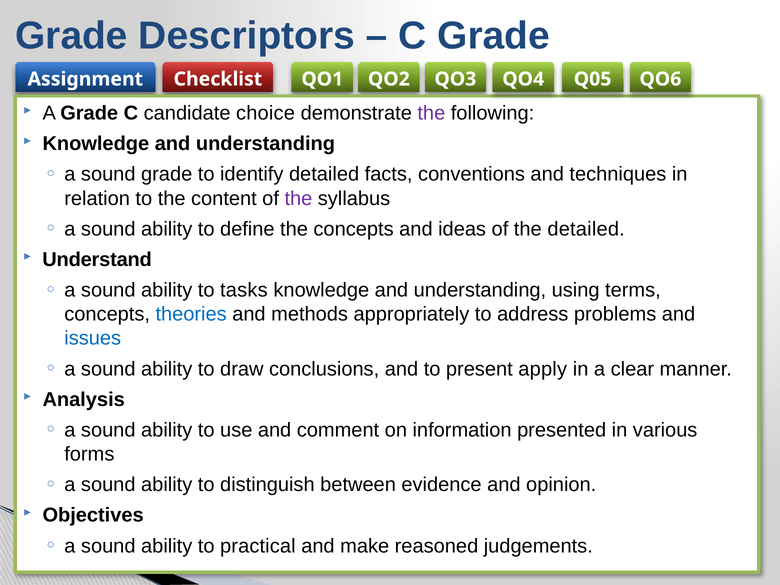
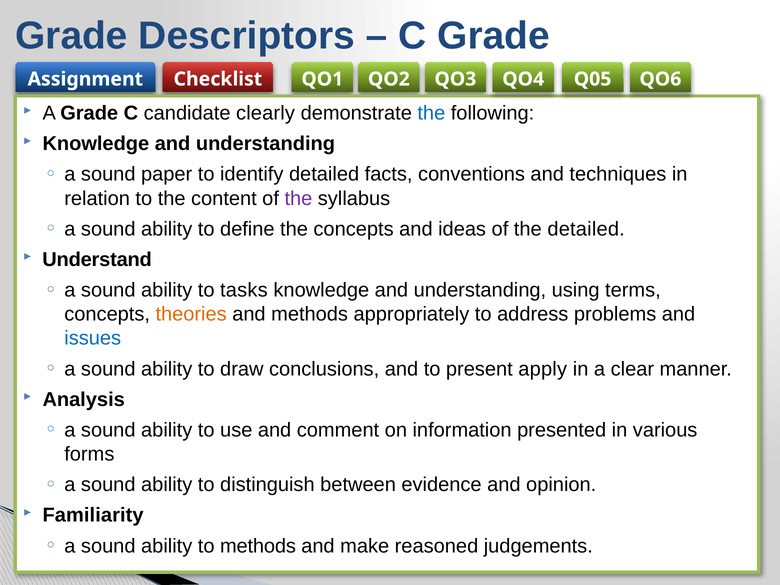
choice: choice -> clearly (266, 113)
the colour: purple -> blue (431, 113)
sound grade: grade -> paper (167, 174)
theories colour: blue -> orange (191, 314)
Objectives: Objectives -> Familiarity (93, 515)
to practical: practical -> methods (258, 546)
